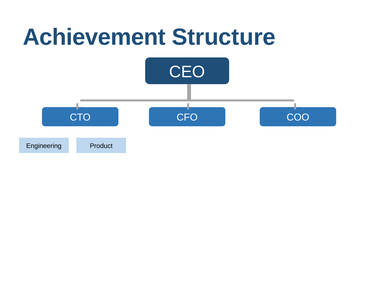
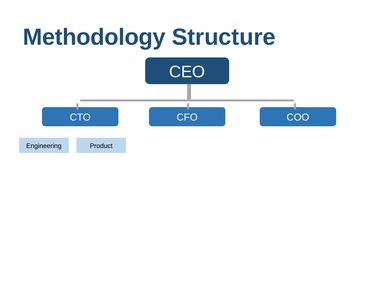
Achievement: Achievement -> Methodology (94, 37)
